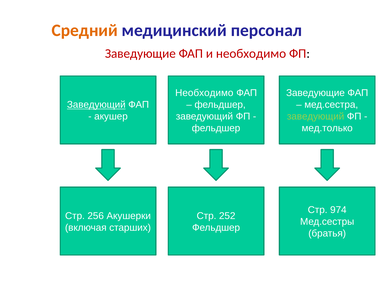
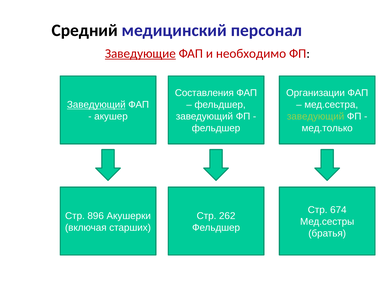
Средний colour: orange -> black (85, 30)
Заведующие underline: none -> present (140, 54)
Необходимо: Необходимо -> Составления (204, 93)
Заведующие: Заведующие -> Организации (316, 93)
974: 974 -> 674 (338, 210)
256: 256 -> 896 (96, 216)
252: 252 -> 262 (227, 216)
